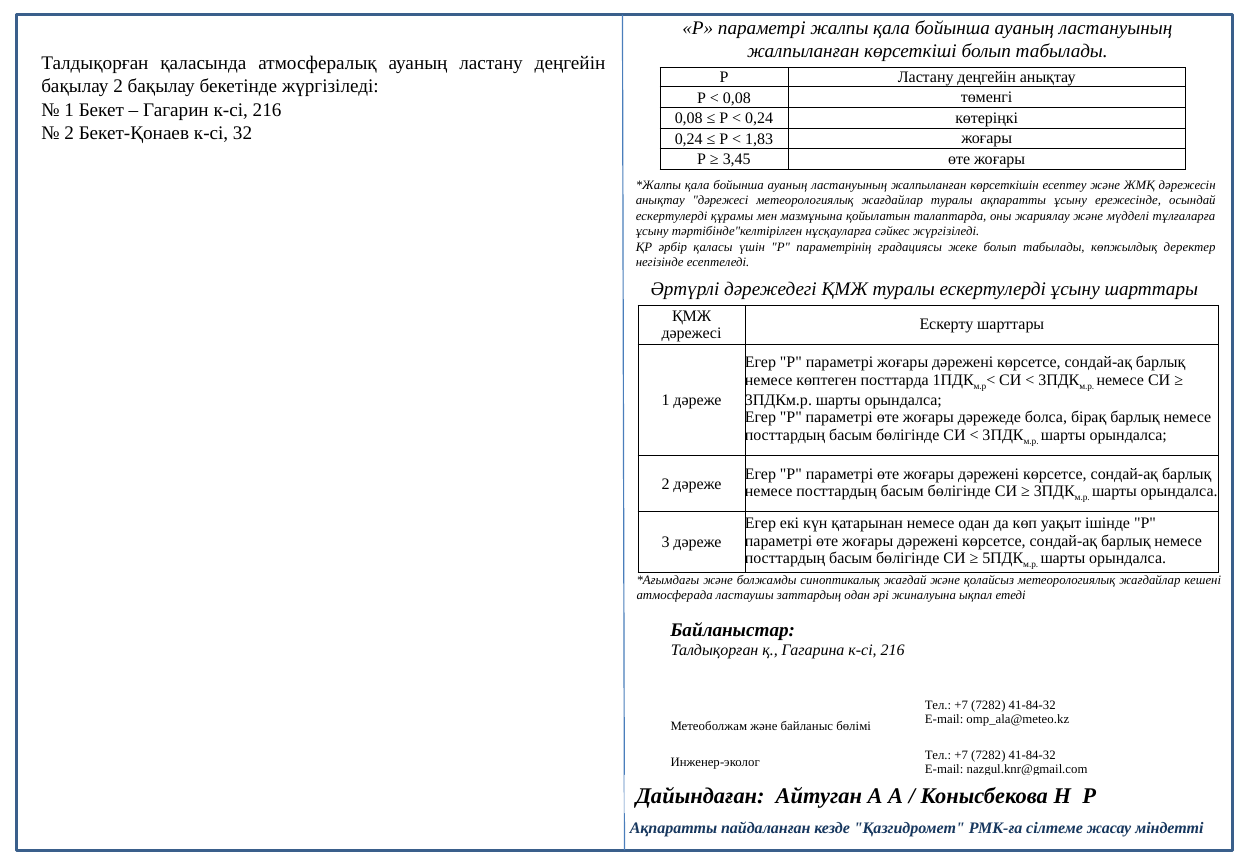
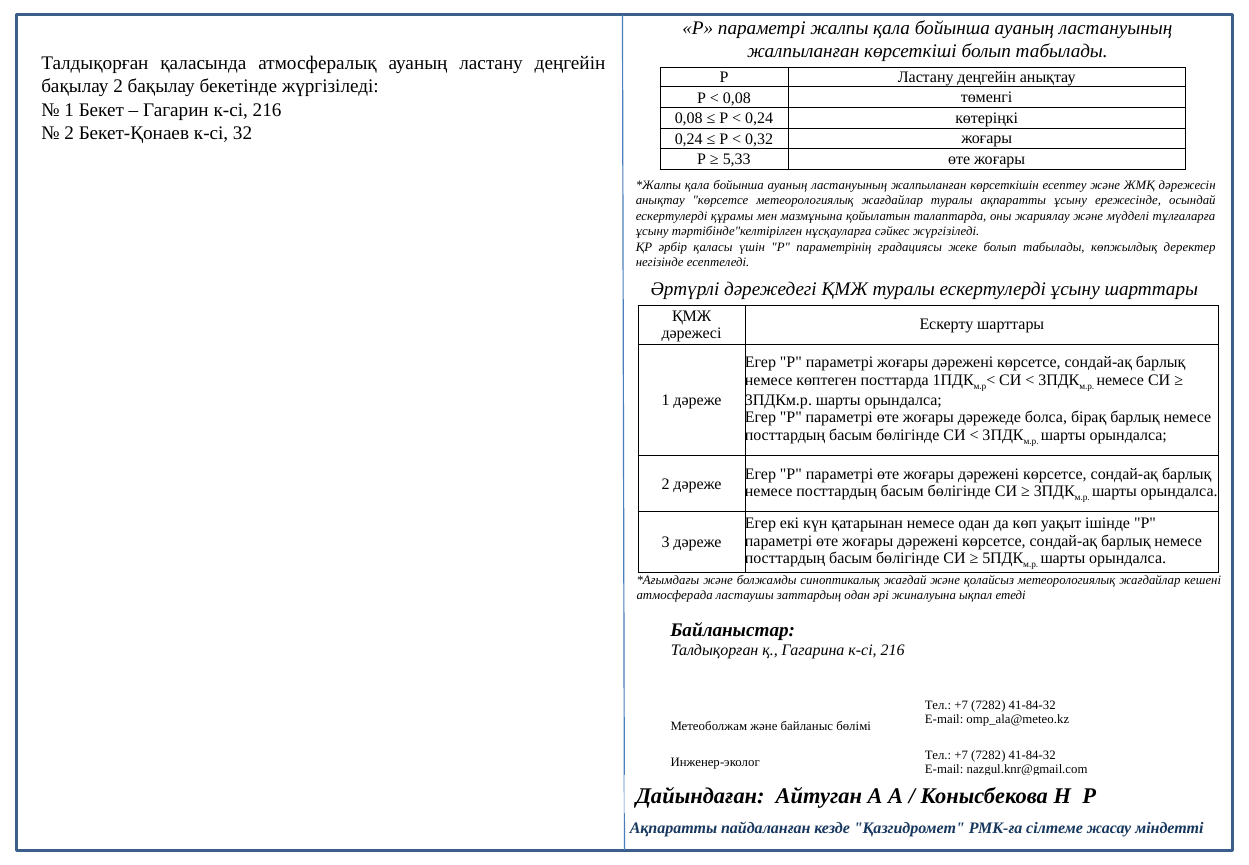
1,83: 1,83 -> 0,32 (759, 139)
3,45: 3,45 -> 5,33 (737, 160)
анықтау дәрежесі: дәрежесі -> көрсетсе (721, 201)
